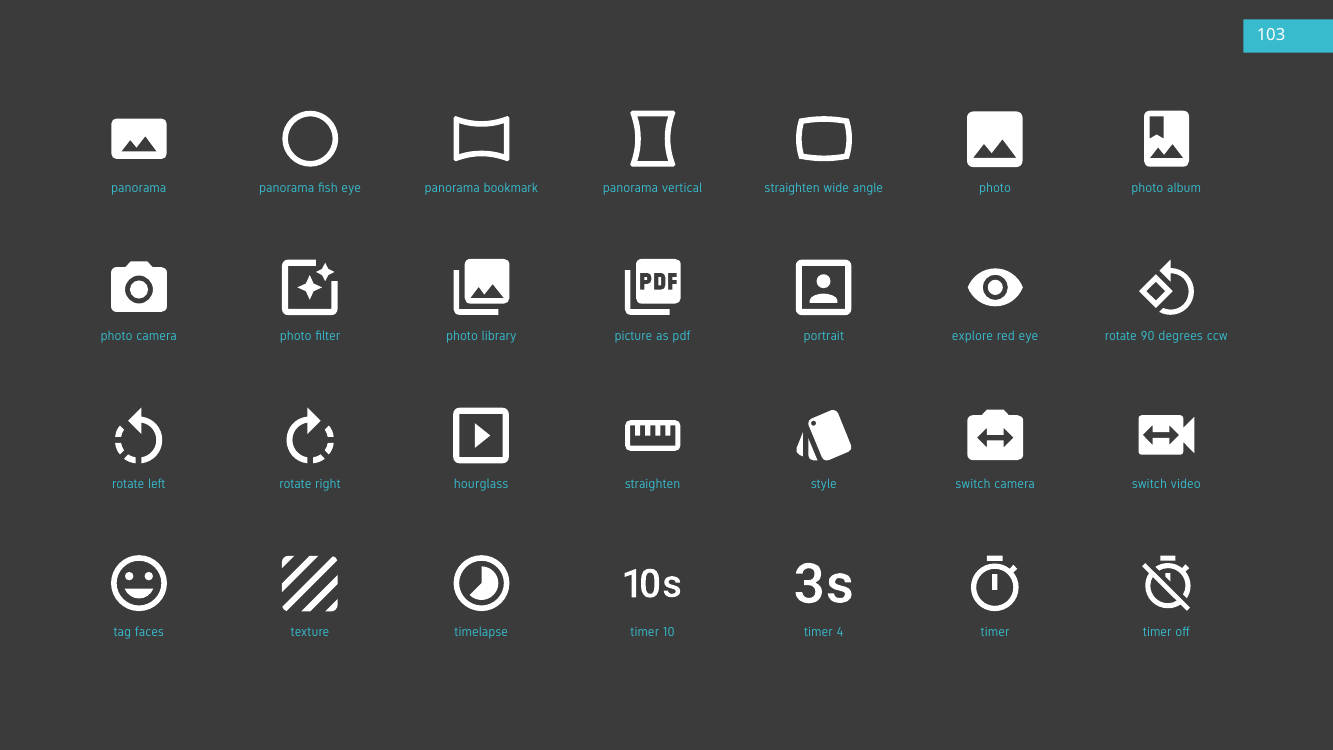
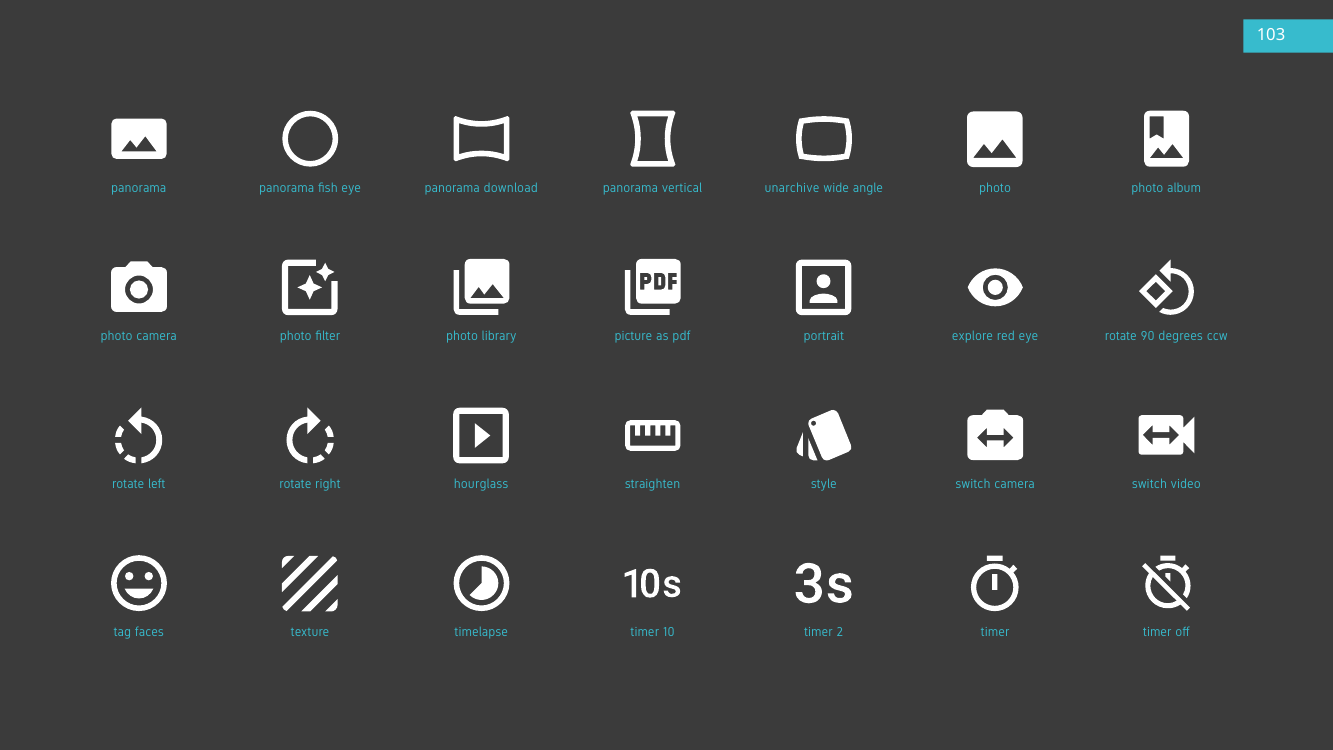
bookmark: bookmark -> download (511, 188)
vertical straighten: straighten -> unarchive (792, 188)
4: 4 -> 2 (840, 632)
